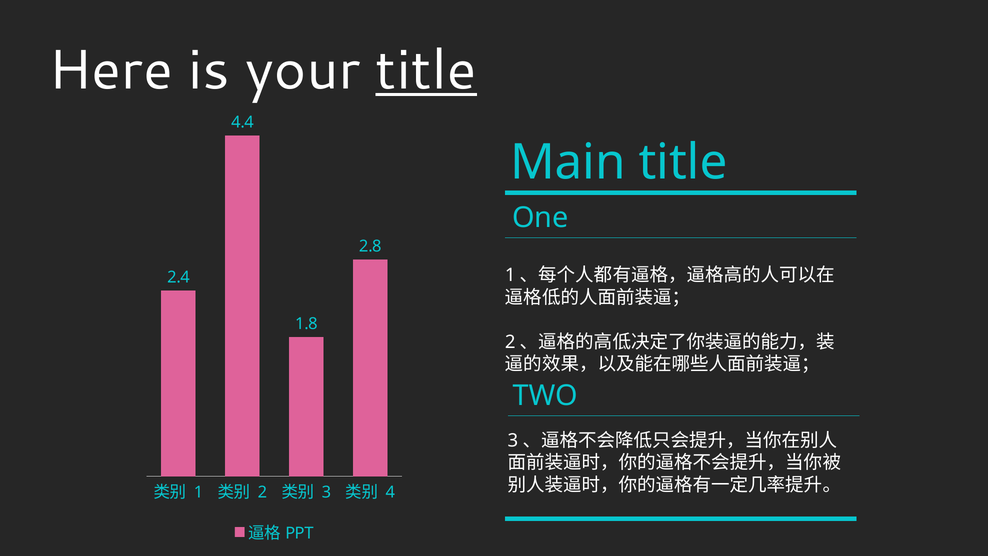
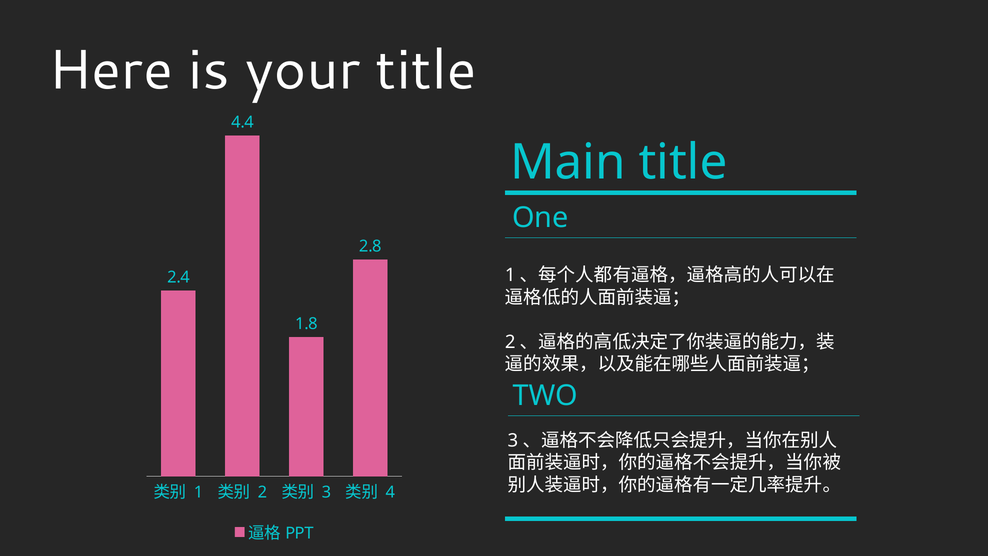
title underline: present -> none (426, 71)
